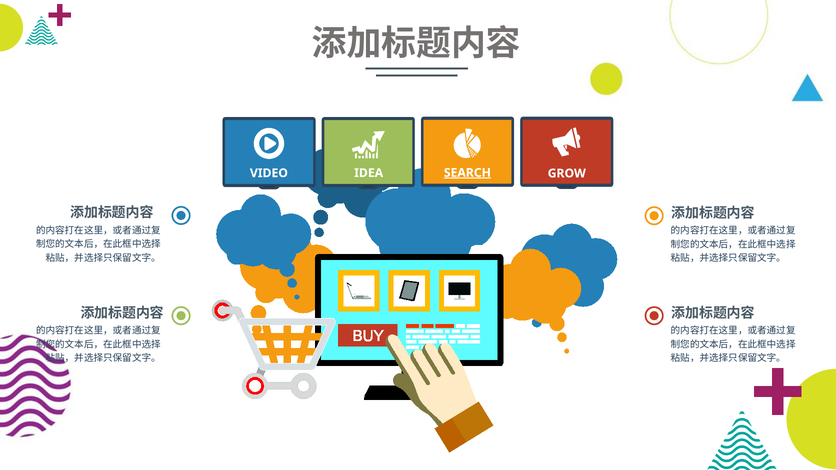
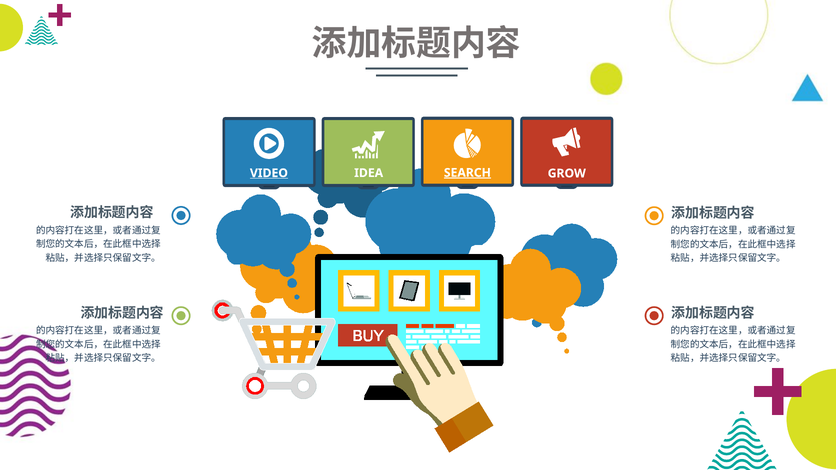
VIDEO underline: none -> present (269, 173)
